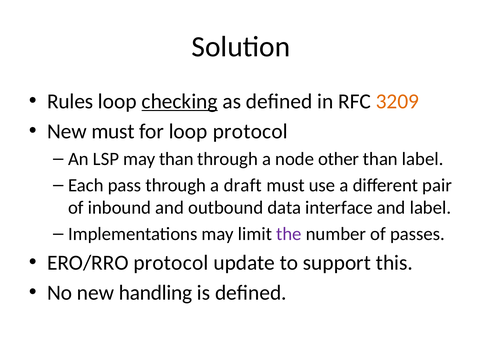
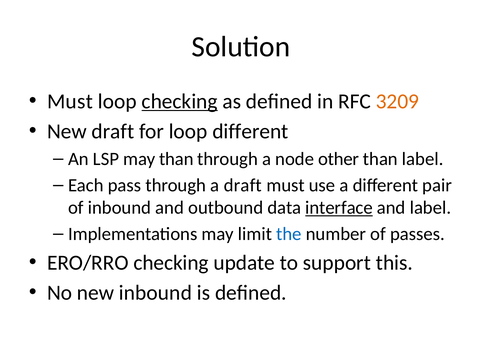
Rules: Rules -> Must (70, 101)
New must: must -> draft (113, 131)
loop protocol: protocol -> different (250, 131)
interface underline: none -> present (339, 207)
the colour: purple -> blue (289, 234)
ERO/RRO protocol: protocol -> checking (171, 262)
new handling: handling -> inbound (155, 292)
